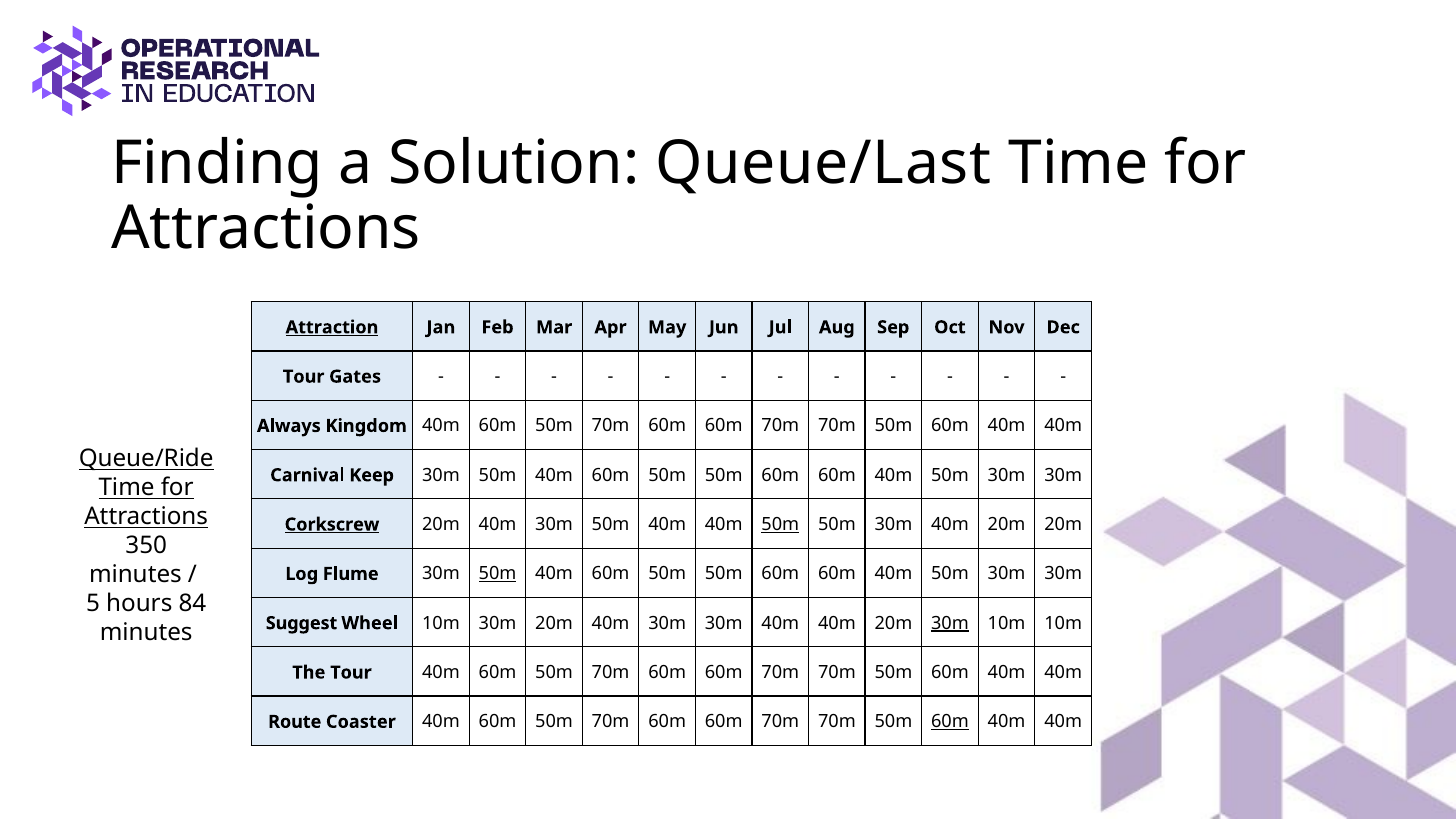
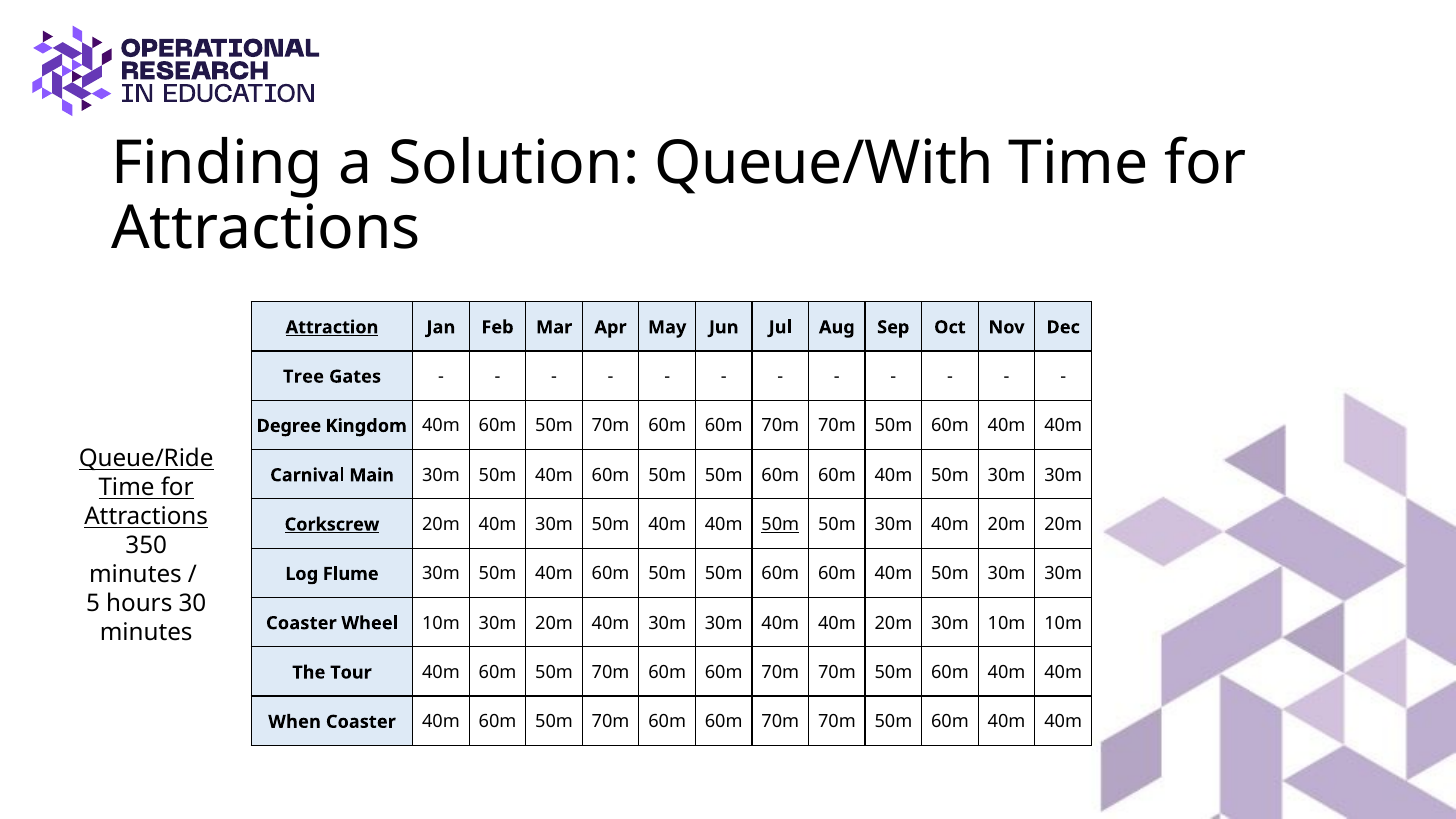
Queue/Last: Queue/Last -> Queue/With (824, 163)
Tour: Tour -> Tree (304, 377)
Always: Always -> Degree (289, 426)
Keep: Keep -> Main (372, 475)
50m underline: present -> none (498, 574)
84: 84 -> 30 (192, 604)
Suggest: Suggest -> Coaster (301, 623)
30m underline: present -> none (950, 623)
Route: Route -> When (295, 722)
60m underline: present -> none (950, 722)
